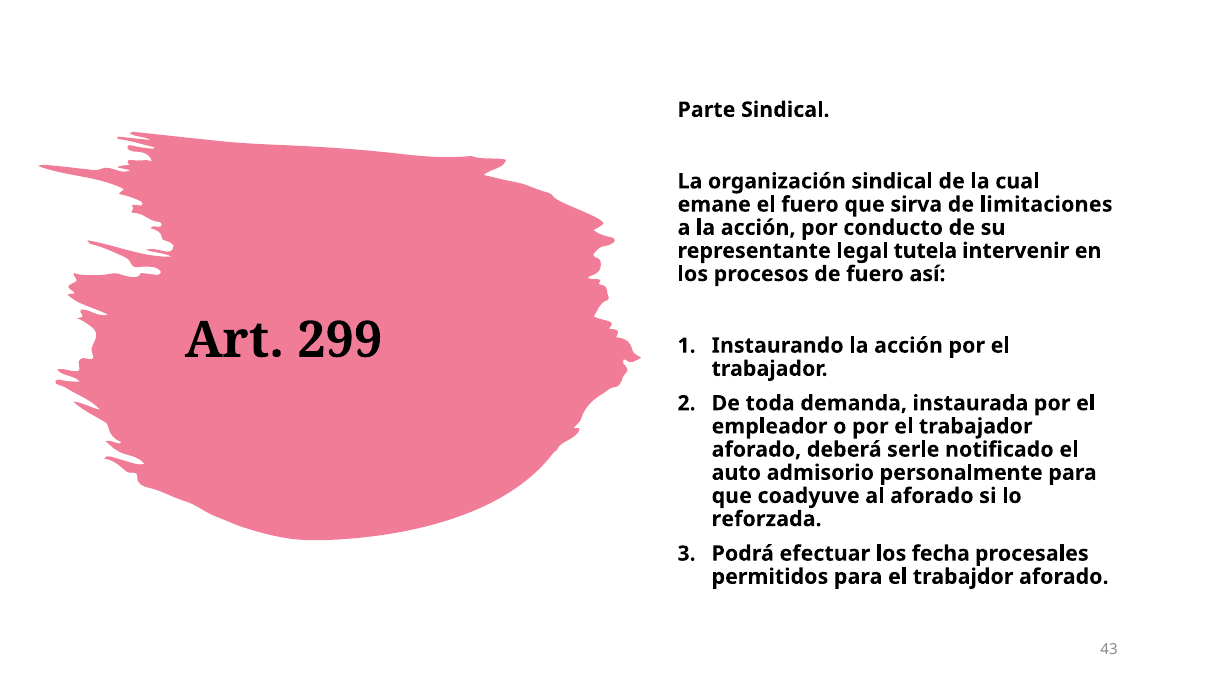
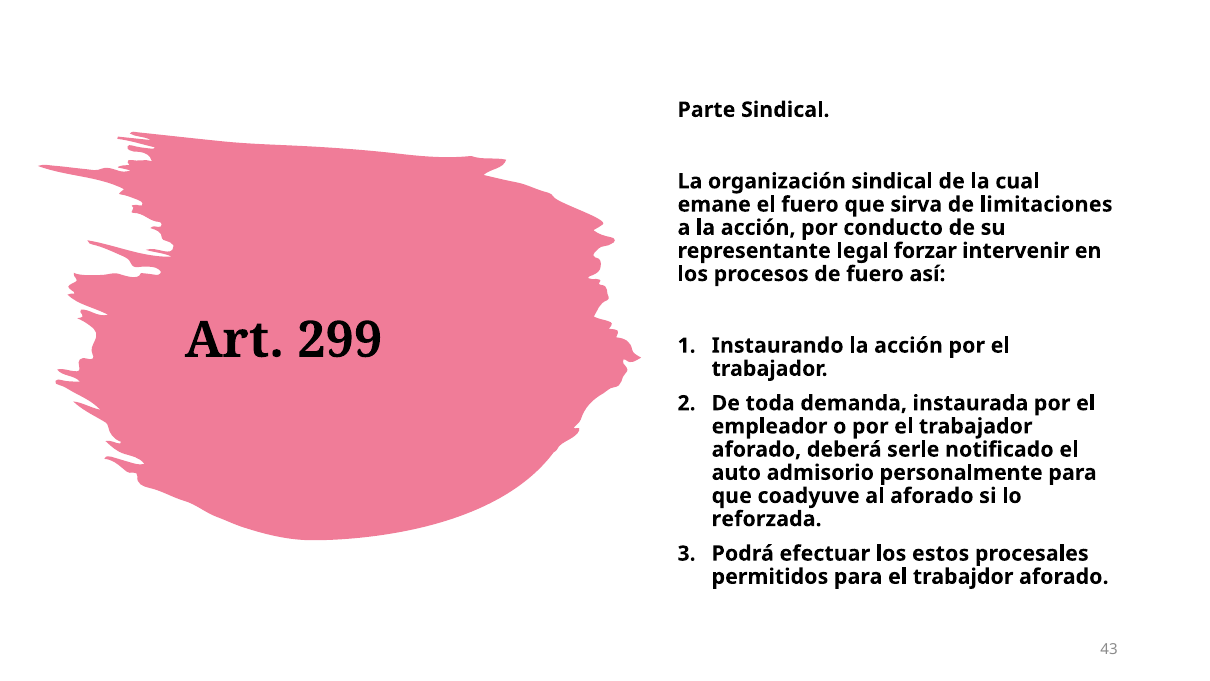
tutela: tutela -> forzar (925, 251)
fecha: fecha -> estos (941, 553)
